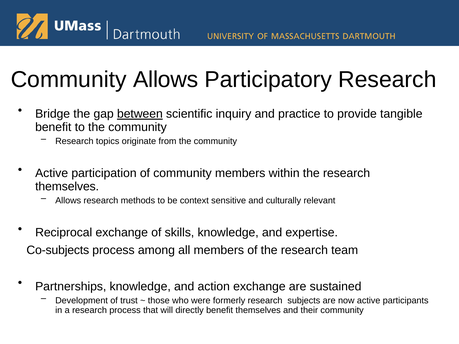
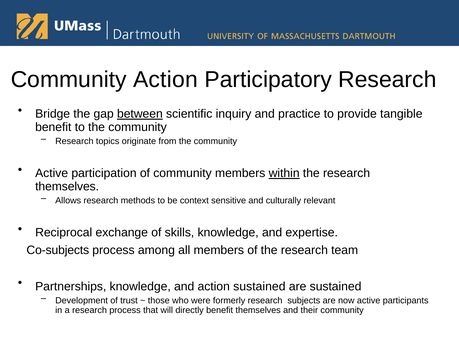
Community Allows: Allows -> Action (166, 80)
within underline: none -> present (284, 173)
action exchange: exchange -> sustained (259, 287)
